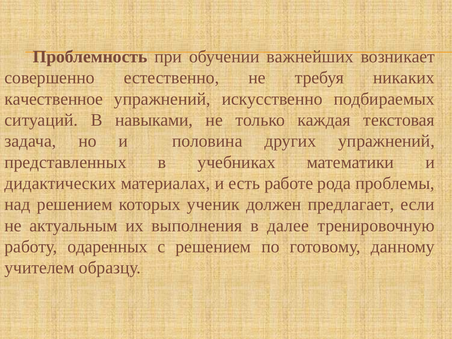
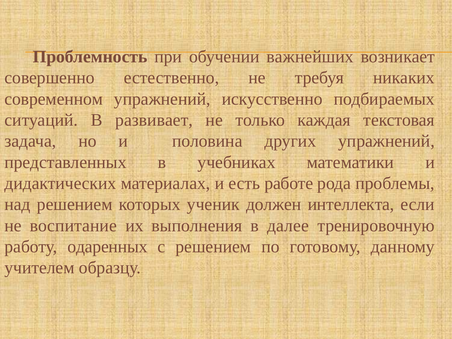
качественное: качественное -> современном (54, 99)
навыками: навыками -> развивает (154, 120)
предлагает: предлагает -> интеллекта (351, 204)
актуальным: актуальным -> воспитание (73, 226)
